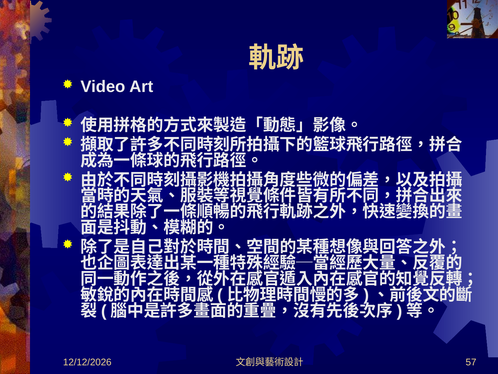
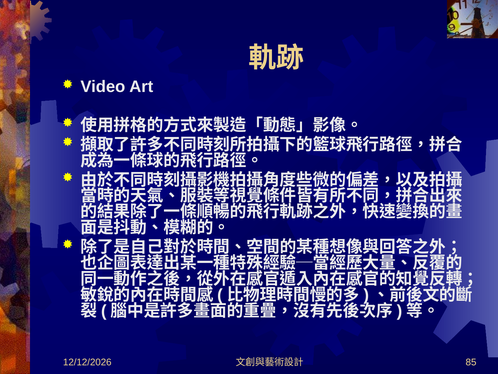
57: 57 -> 85 (471, 362)
